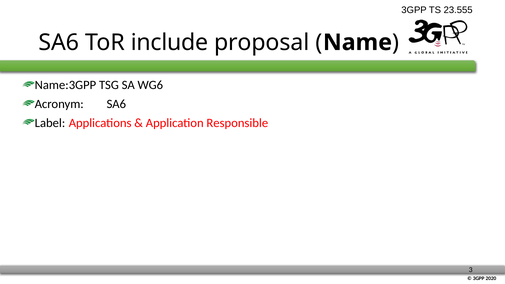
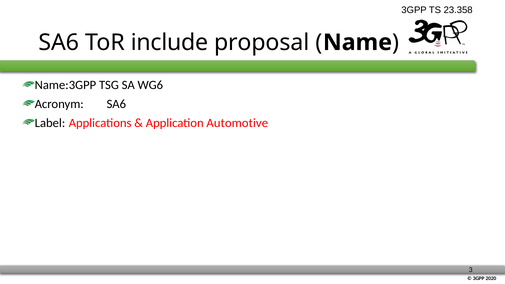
23.555: 23.555 -> 23.358 (458, 10)
Responsible: Responsible -> Automotive (237, 123)
